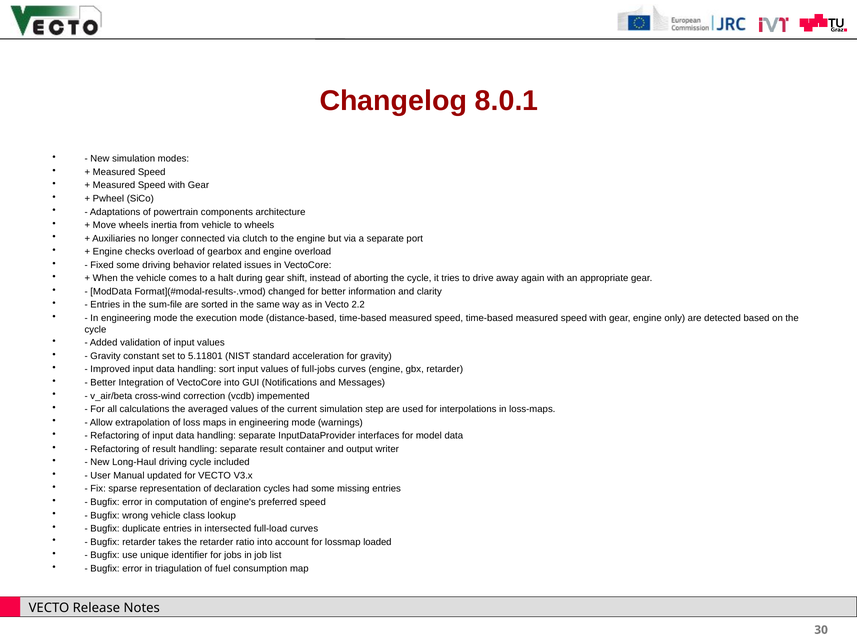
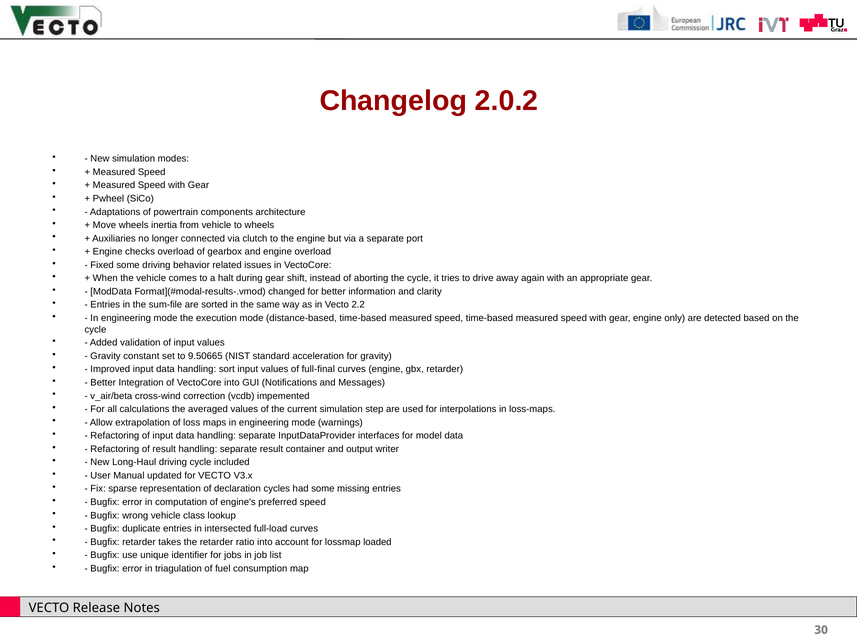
8.0.1: 8.0.1 -> 2.0.2 (507, 101)
5.11801: 5.11801 -> 9.50665 (205, 356)
full-jobs: full-jobs -> full-final (318, 370)
